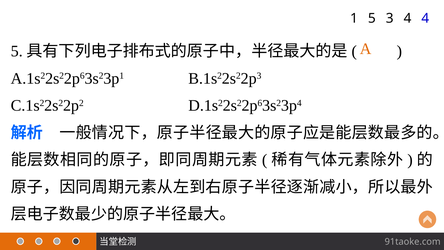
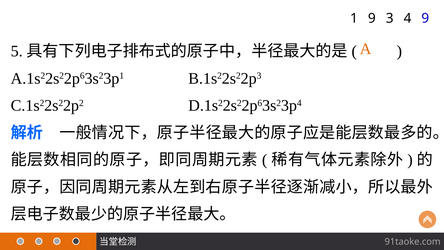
1 5: 5 -> 9 (372, 18)
4 4: 4 -> 9 (425, 18)
